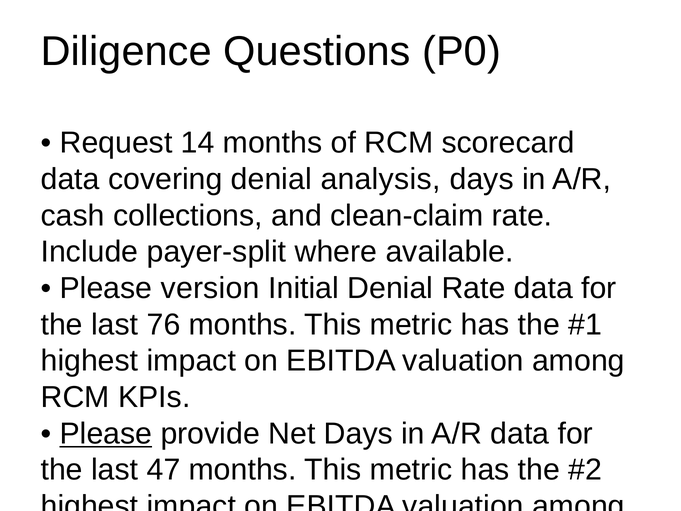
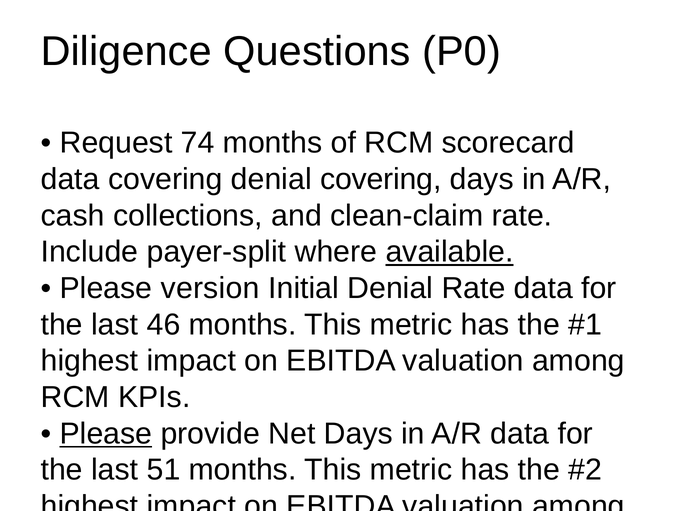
14: 14 -> 74 (198, 143)
denial analysis: analysis -> covering (381, 179)
available underline: none -> present (450, 252)
76: 76 -> 46 (164, 324)
47: 47 -> 51 (164, 470)
